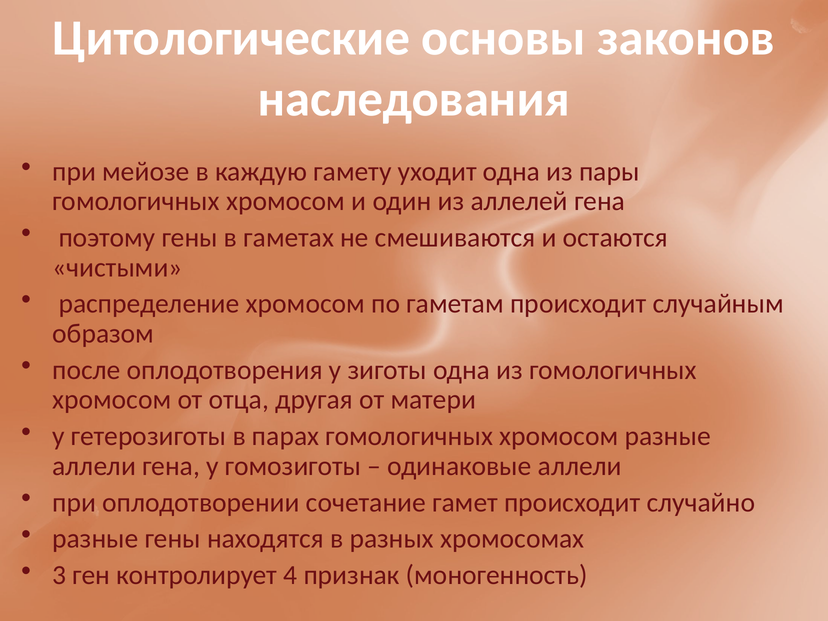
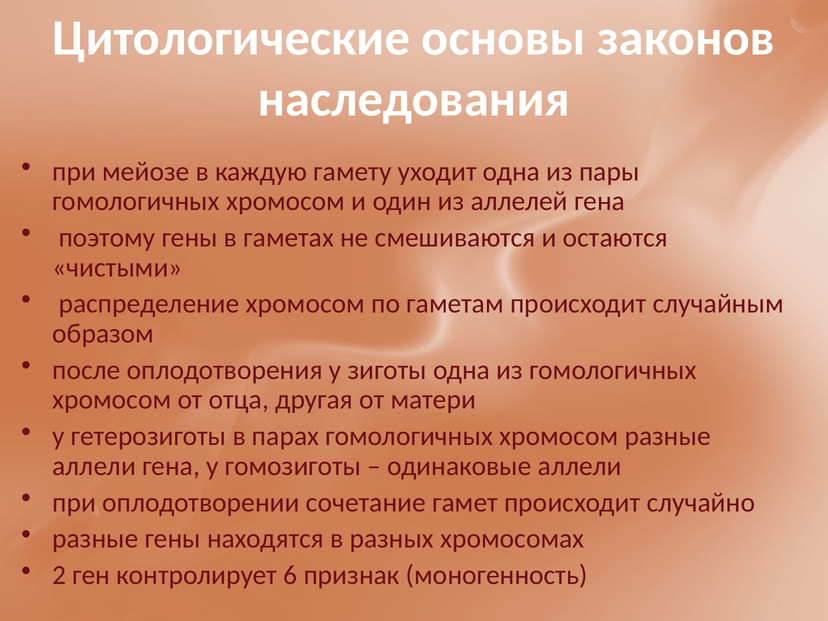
3: 3 -> 2 (59, 575)
4: 4 -> 6 (290, 575)
